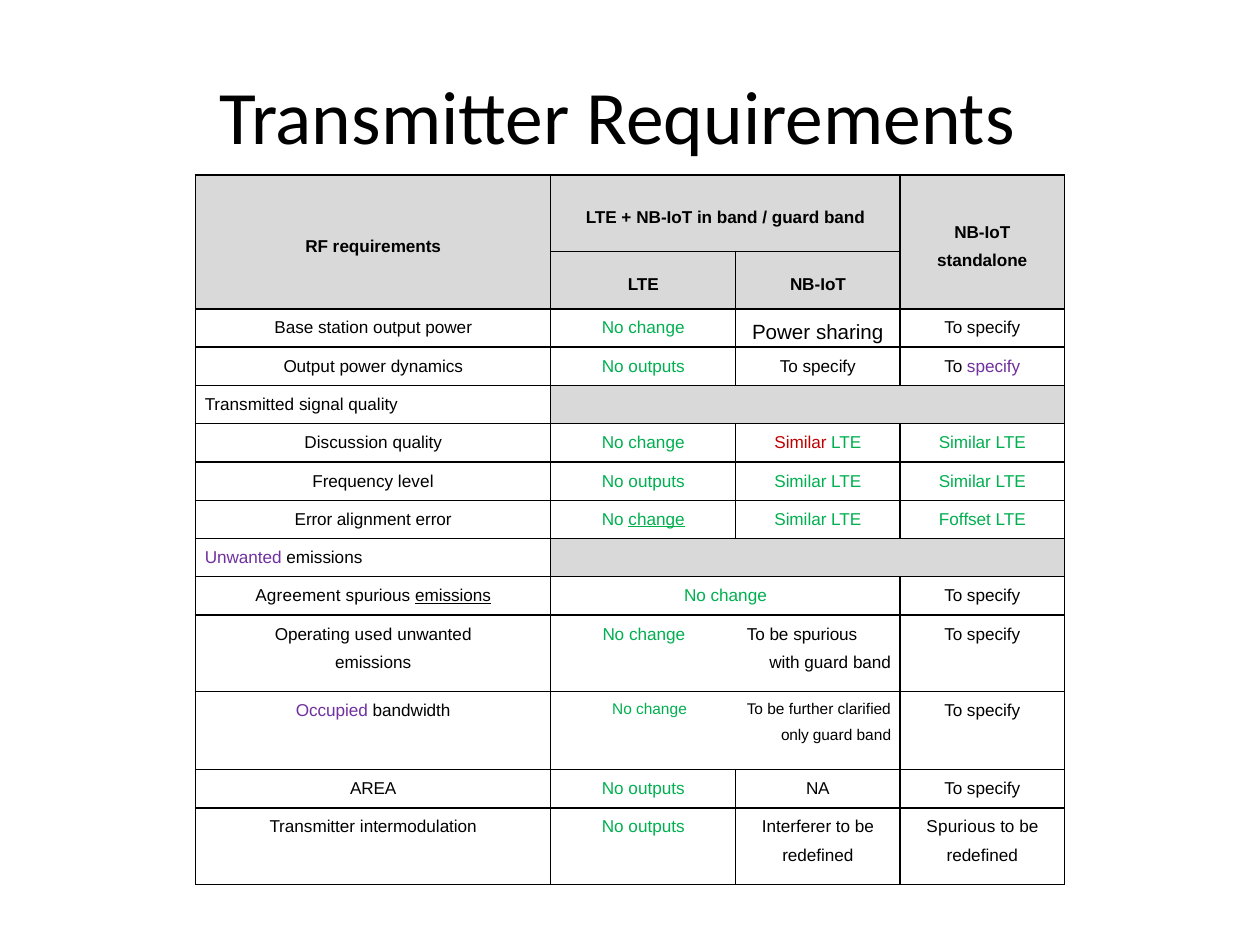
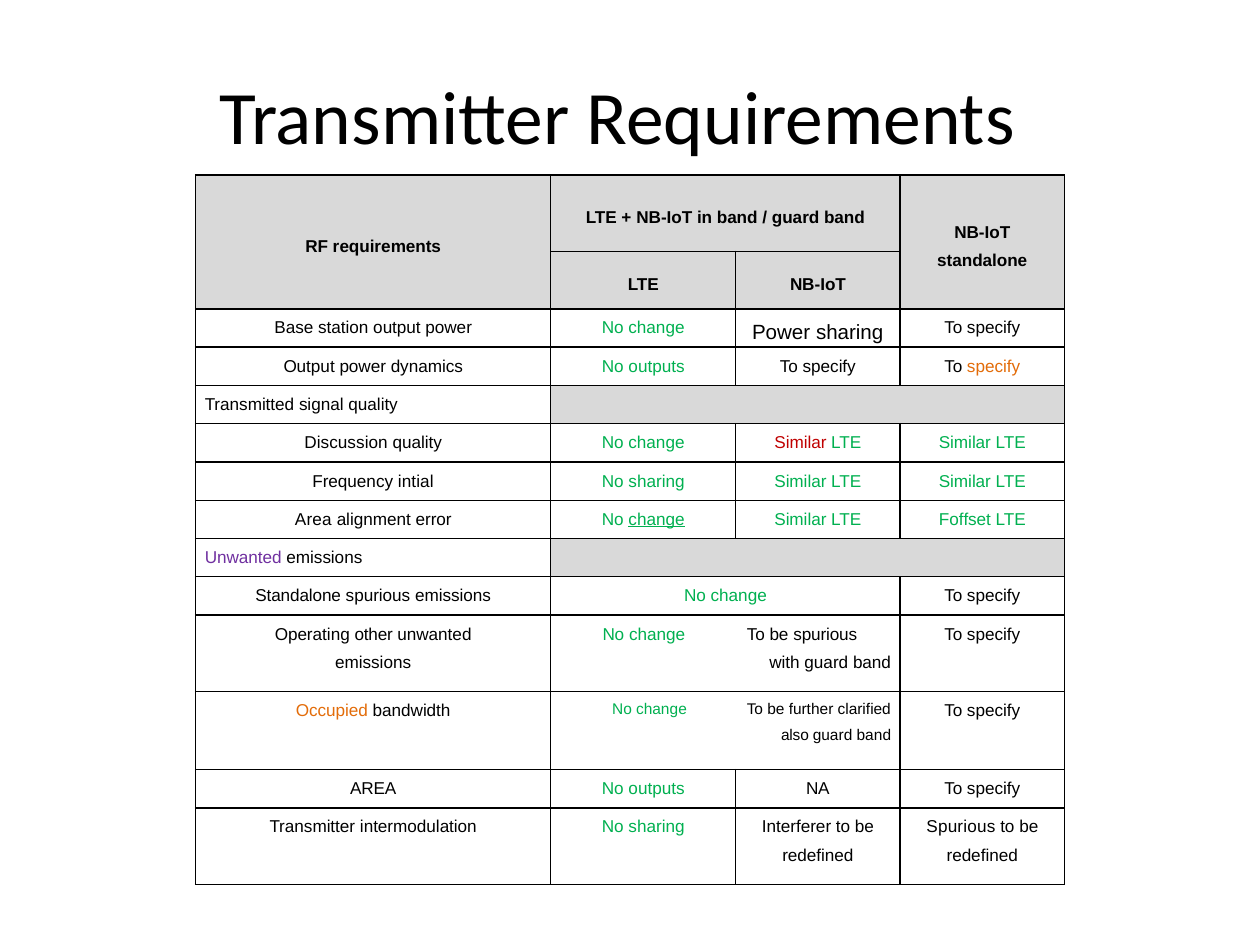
specify colour: purple -> orange (994, 367)
level: level -> intial (416, 481)
outputs: outputs -> sharing (657, 481)
Error: Error -> Area (313, 520)
Agreement: Agreement -> Standalone (298, 596)
emissions underline: present -> none (453, 596)
used: used -> other (374, 635)
Occupied colour: purple -> orange (332, 711)
only: only -> also (795, 735)
intermodulation No outputs: outputs -> sharing (657, 827)
